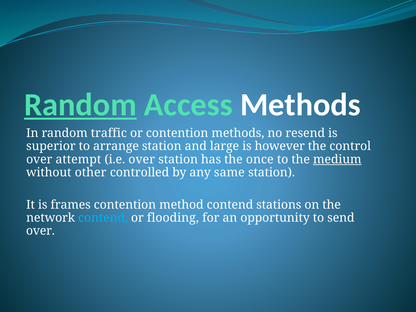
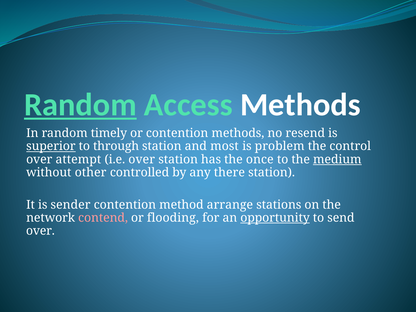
traffic: traffic -> timely (109, 133)
superior underline: none -> present (51, 146)
arrange: arrange -> through (116, 146)
large: large -> most (224, 146)
however: however -> problem (280, 146)
same: same -> there (229, 173)
frames: frames -> sender (71, 205)
method contend: contend -> arrange (230, 205)
contend colour: light blue -> pink (103, 218)
opportunity underline: none -> present (275, 218)
